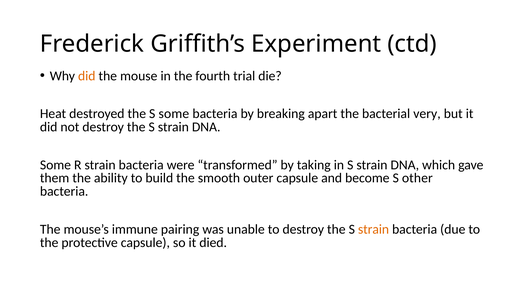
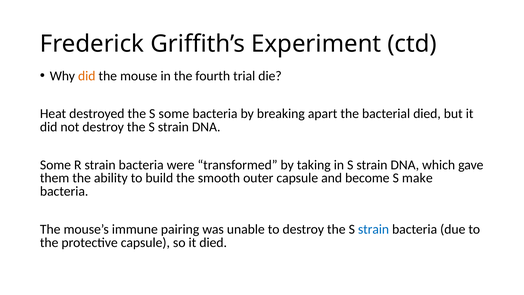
bacterial very: very -> died (427, 114)
other: other -> make (417, 178)
strain colour: orange -> blue (374, 229)
